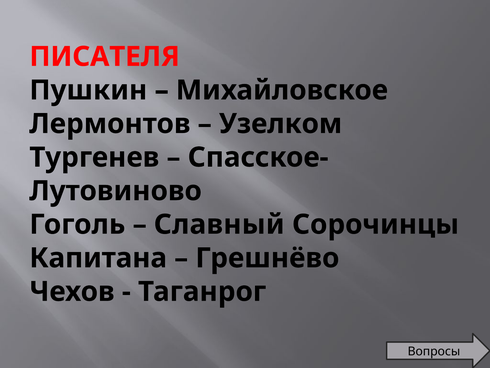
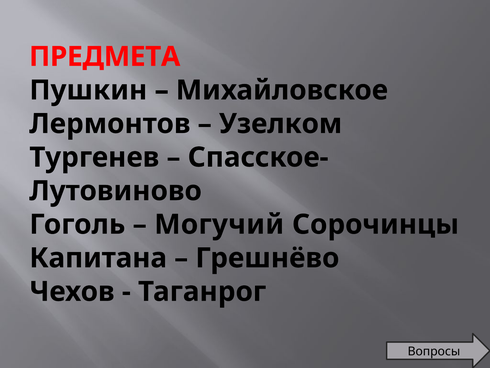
ПИСАТЕЛЯ: ПИСАТЕЛЯ -> ПРЕДМЕТА (105, 57)
Славный: Славный -> Могучий (219, 224)
